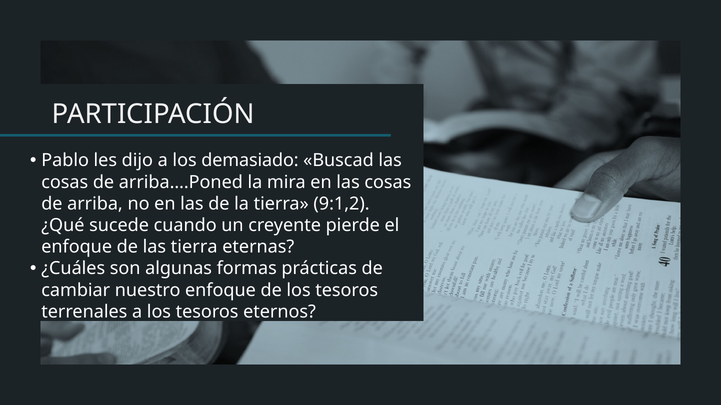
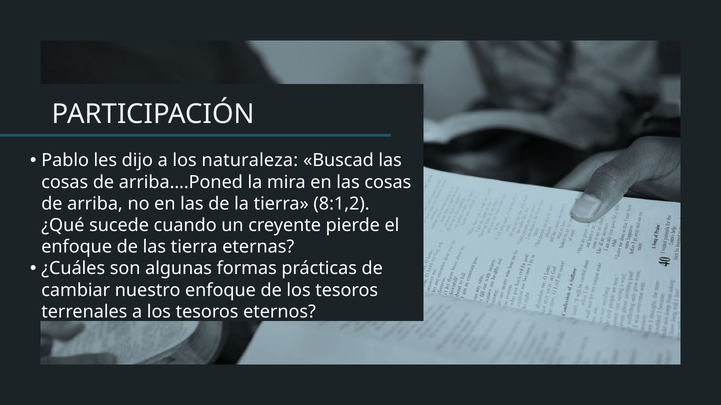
demasiado: demasiado -> naturaleza (250, 161)
9:1,2: 9:1,2 -> 8:1,2 (342, 204)
